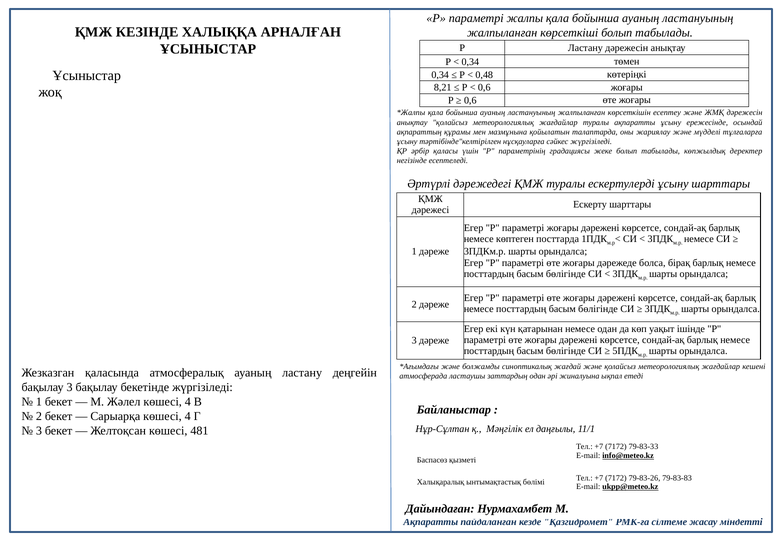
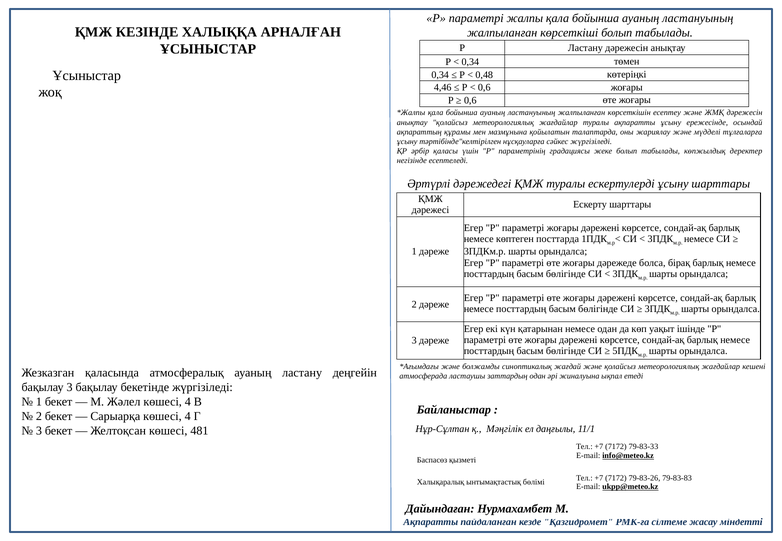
8,21: 8,21 -> 4,46 (443, 88)
